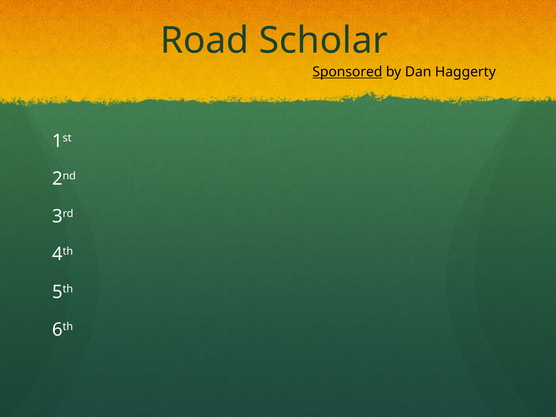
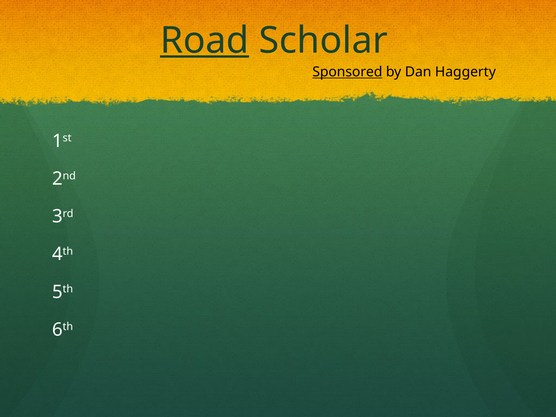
Road underline: none -> present (205, 41)
